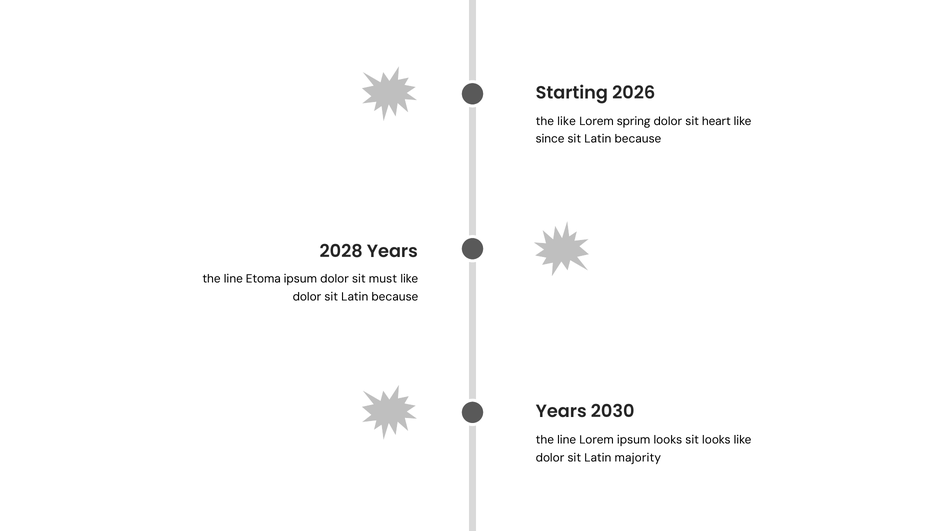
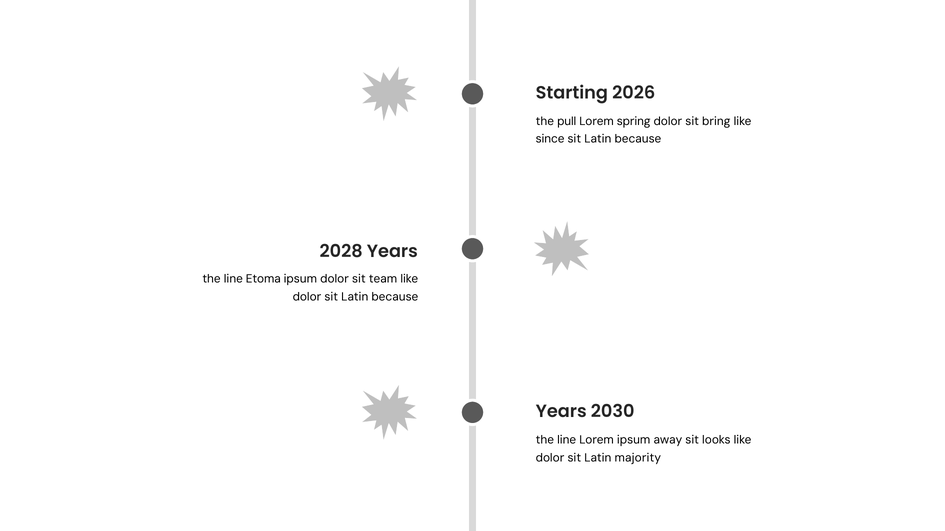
the like: like -> pull (567, 122)
heart: heart -> bring (716, 122)
must: must -> team (383, 279)
ipsum looks: looks -> away (668, 440)
